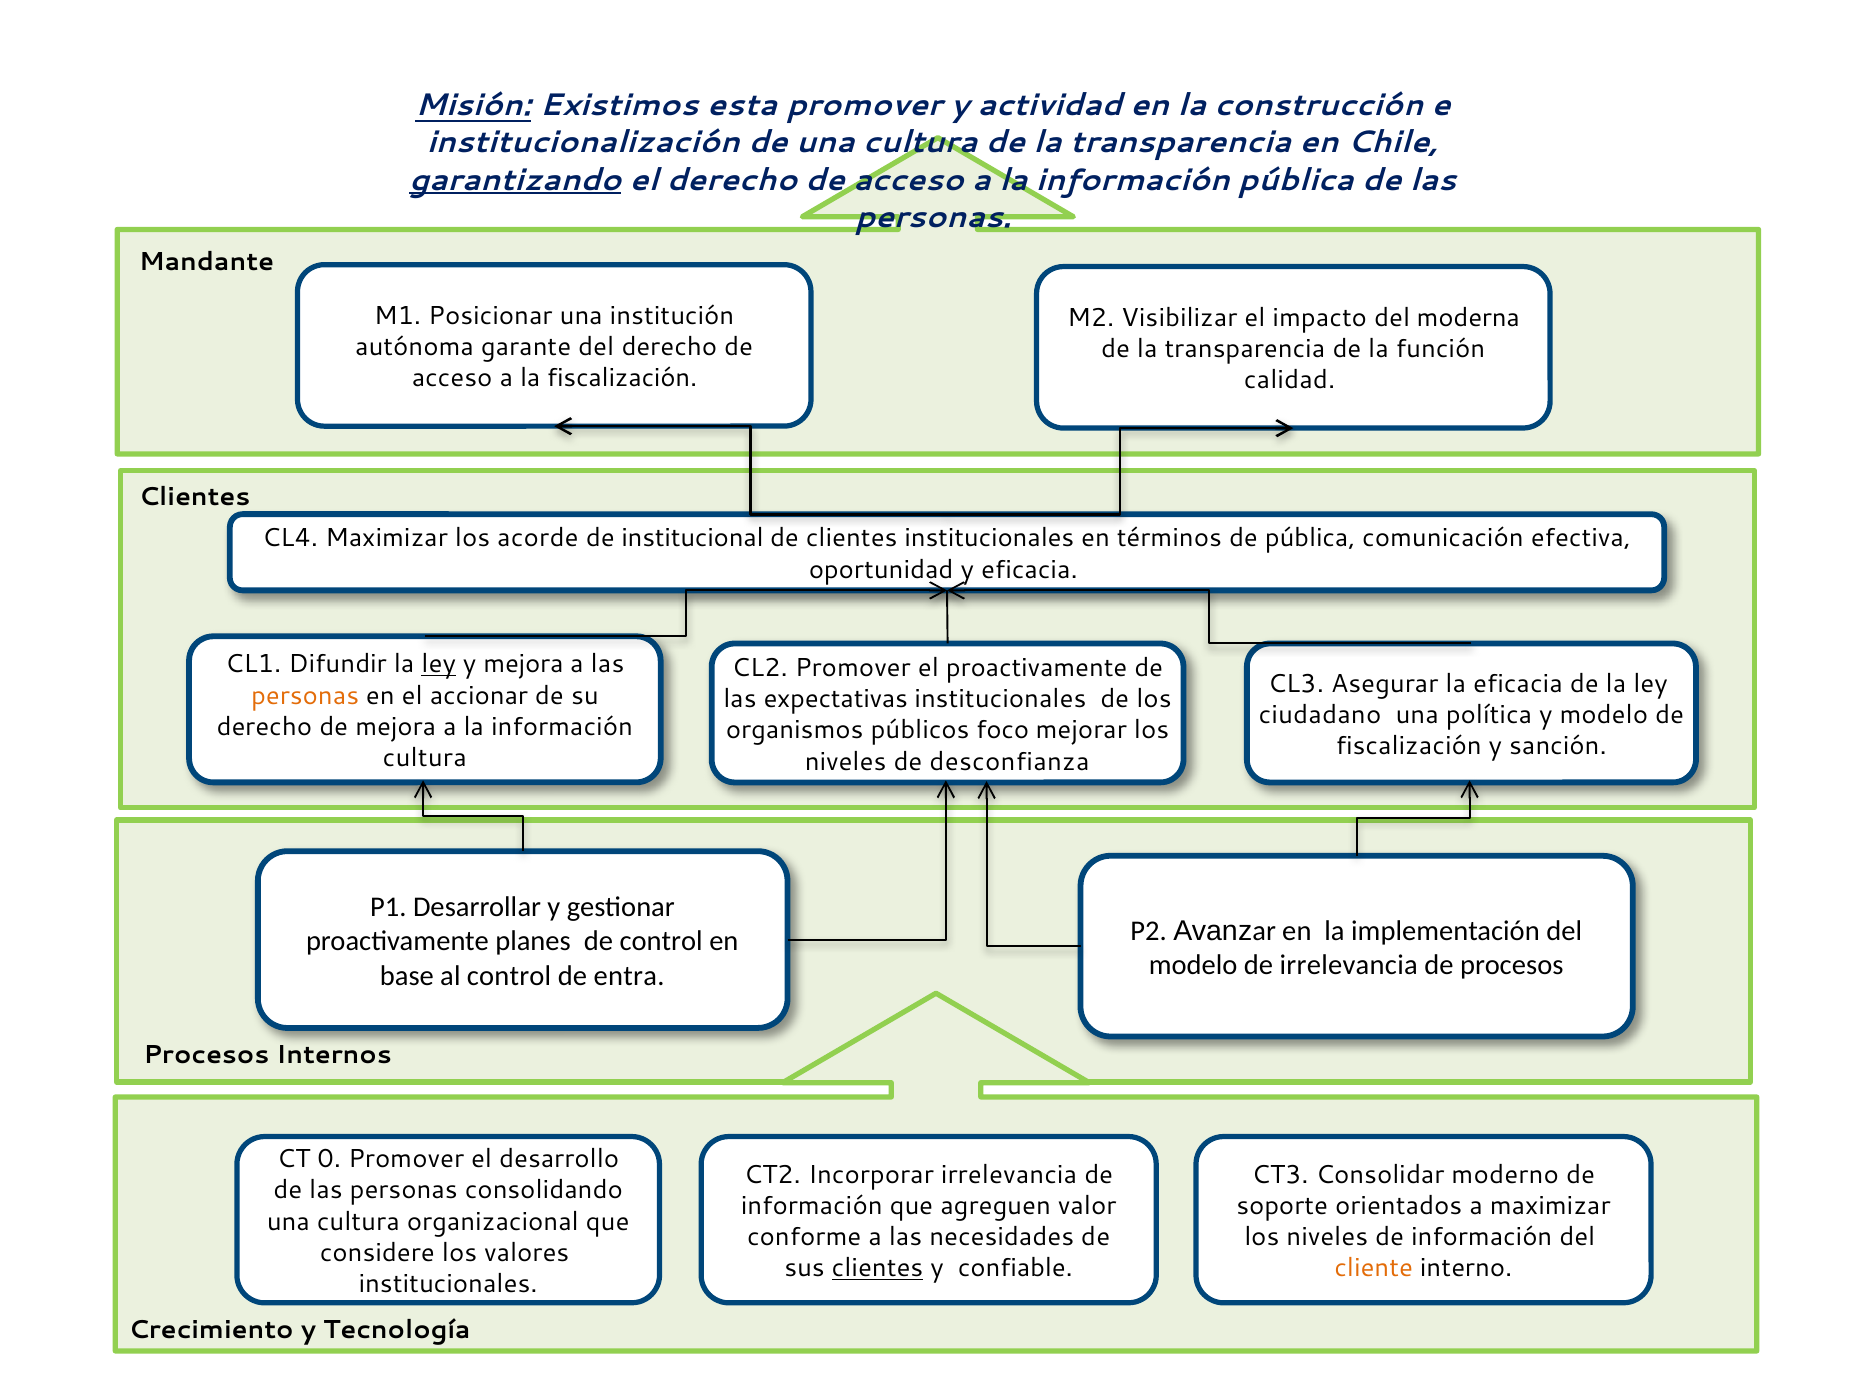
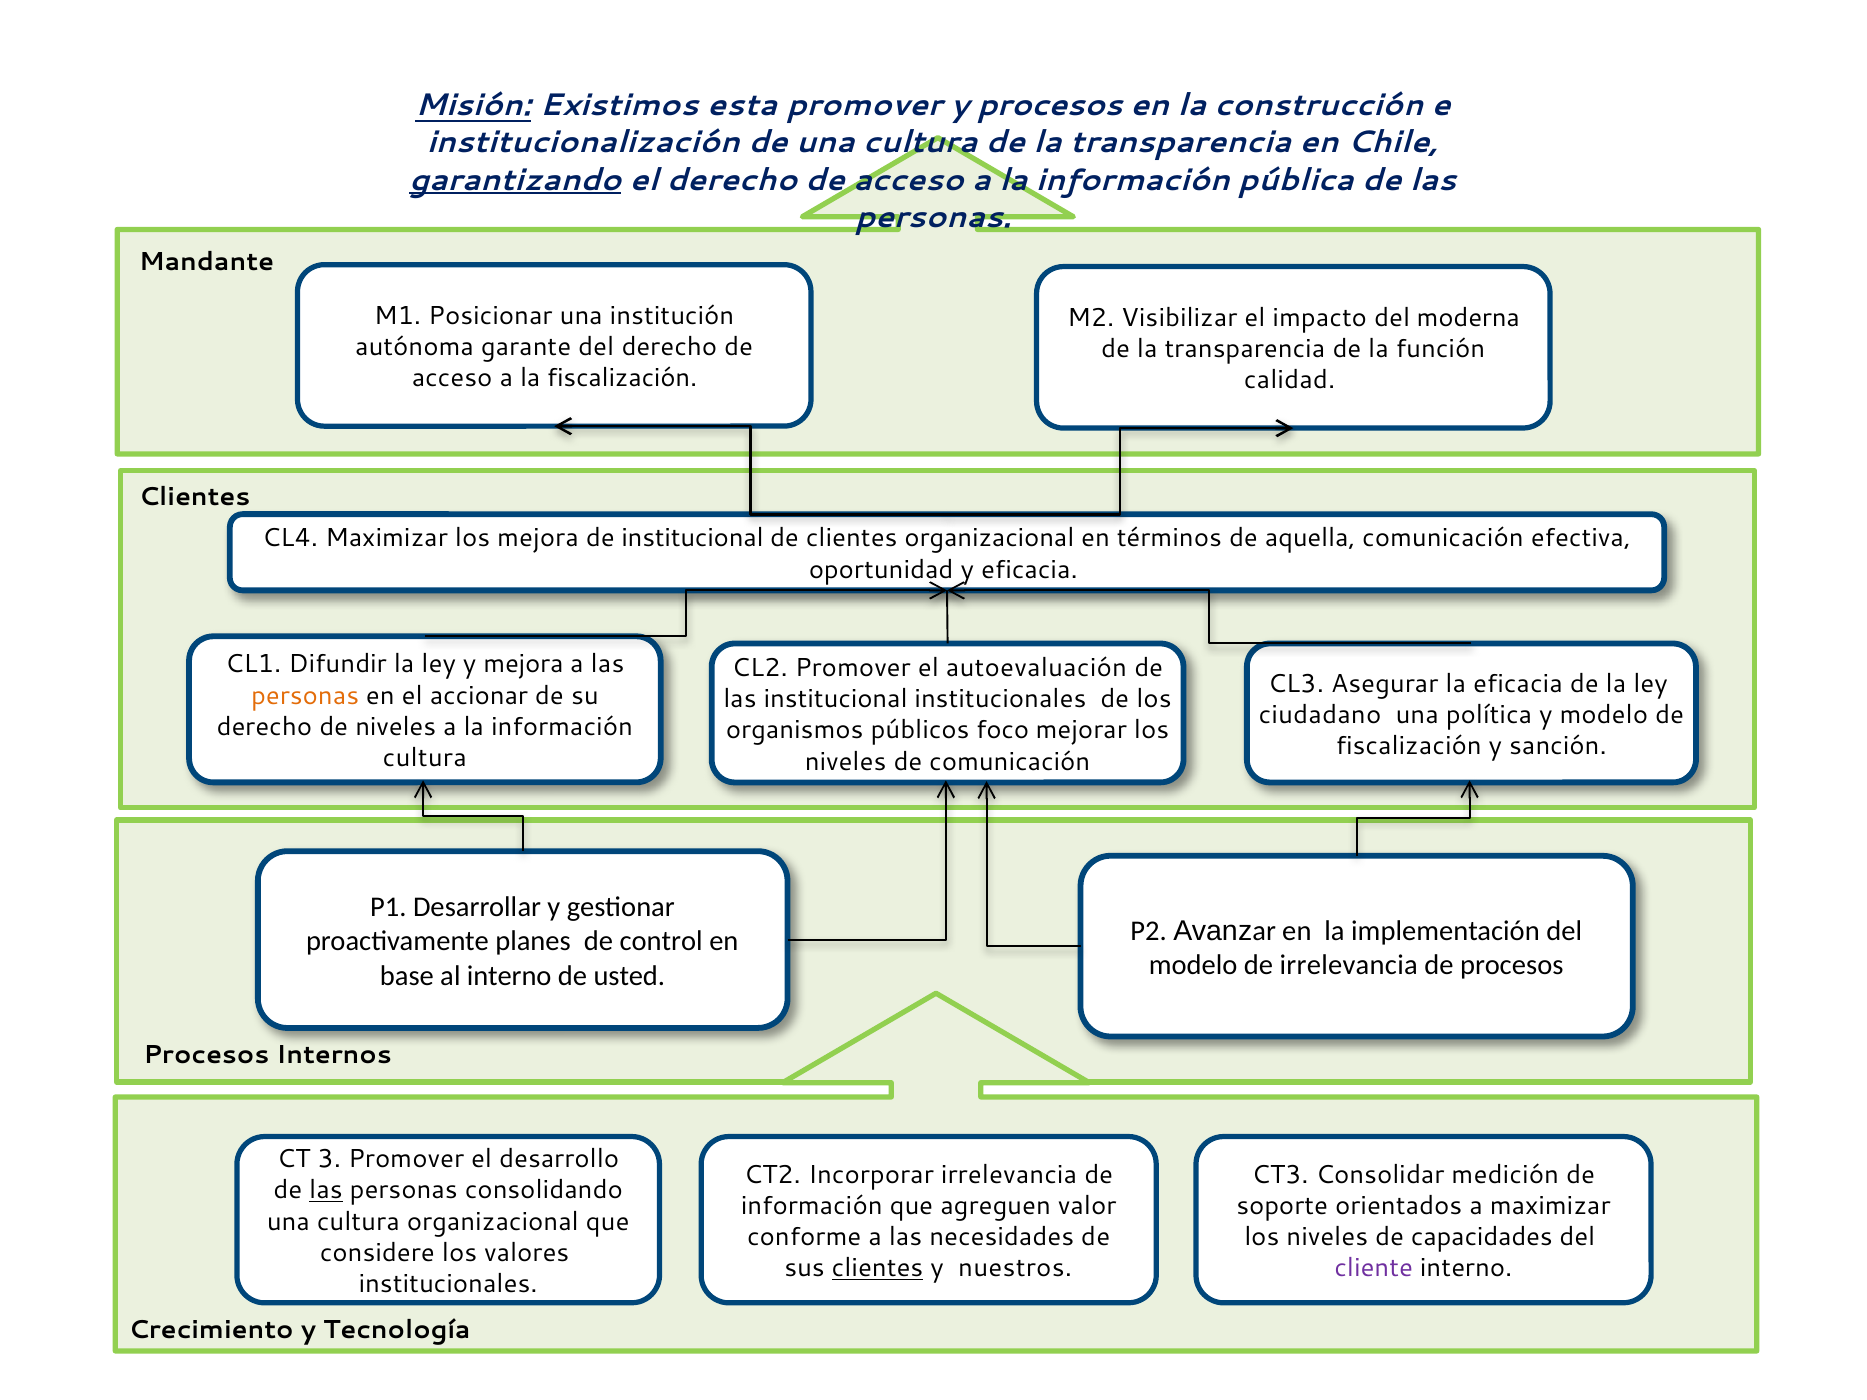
y actividad: actividad -> procesos (1050, 105)
los acorde: acorde -> mejora (538, 539)
clientes institucionales: institucionales -> organizacional (989, 539)
de pública: pública -> aquella (1310, 539)
ley underline: present -> none (439, 664)
el proactivamente: proactivamente -> autoevaluación (1036, 668)
las expectativas: expectativas -> institucional (836, 699)
de mejora: mejora -> niveles (396, 727)
de desconfianza: desconfianza -> comunicación (1010, 762)
al control: control -> interno (509, 976)
entra: entra -> usted (629, 976)
0: 0 -> 3 (329, 1159)
moderno: moderno -> medición (1505, 1175)
las underline: none -> present (326, 1191)
niveles de información: información -> capacidades (1482, 1237)
confiable: confiable -> nuestros (1015, 1268)
cliente colour: orange -> purple (1374, 1268)
